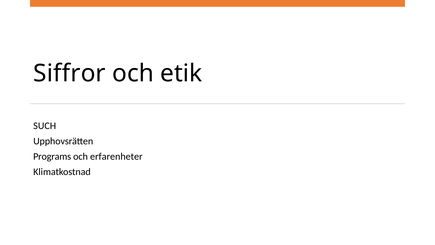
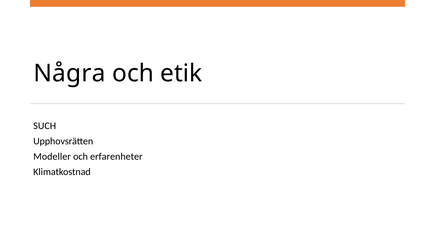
Siffror: Siffror -> Några (69, 73)
Programs: Programs -> Modeller (52, 156)
